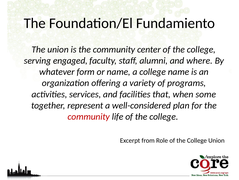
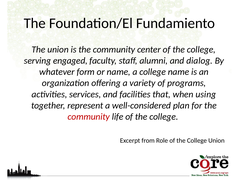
where: where -> dialog (200, 60)
some: some -> using (206, 94)
